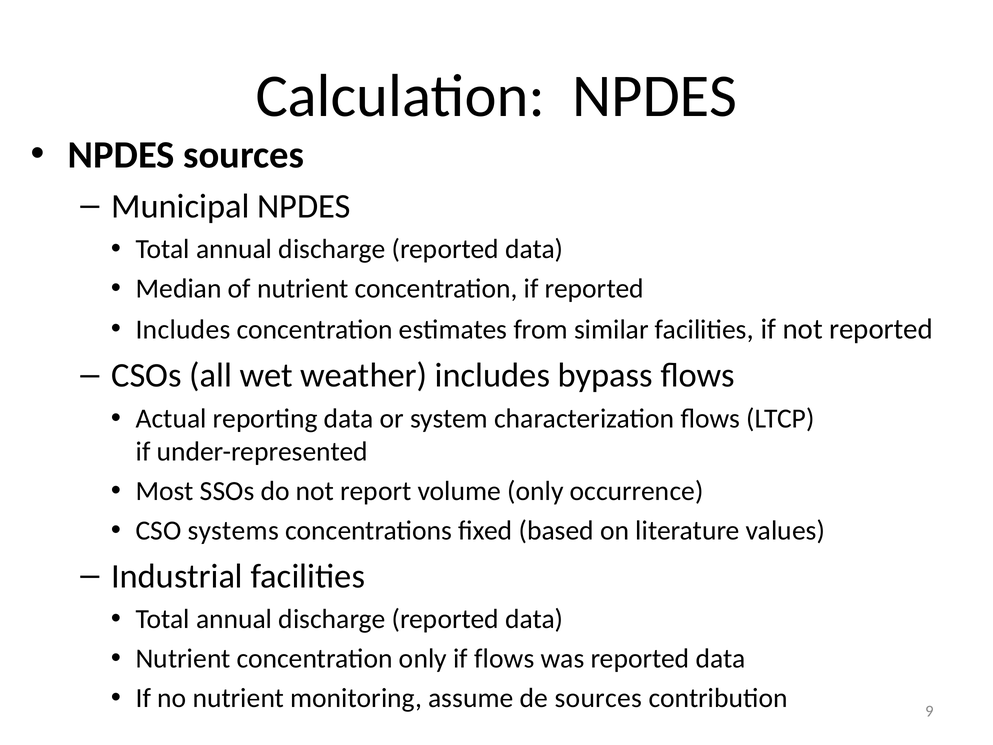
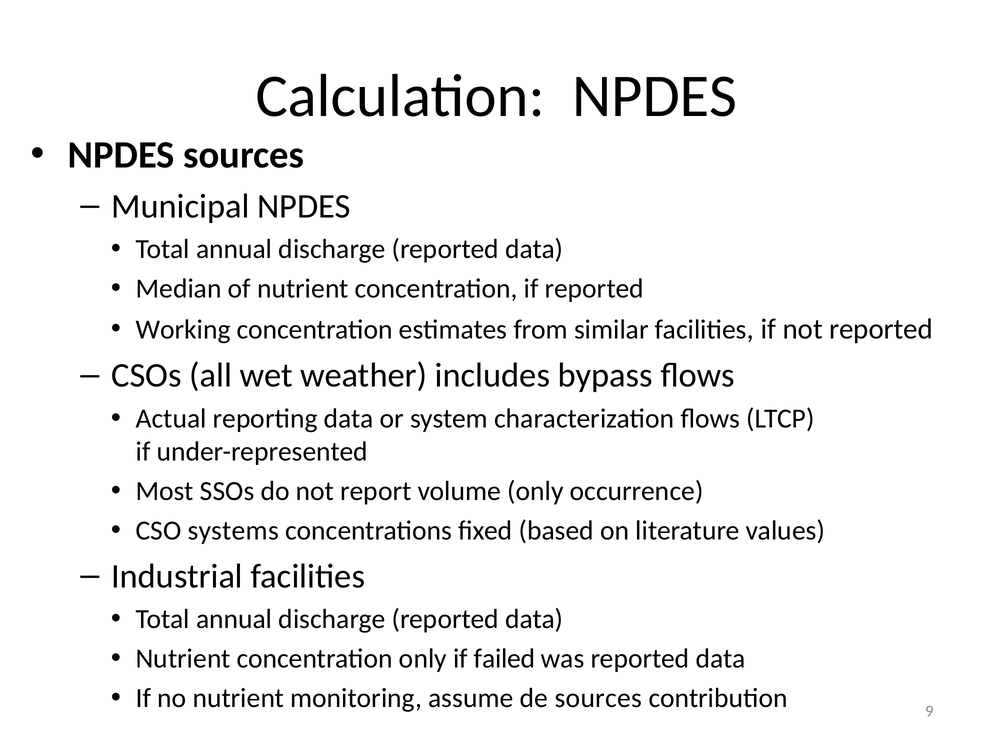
Includes: Includes -> Working (183, 330)
if flows: flows -> failed (505, 659)
